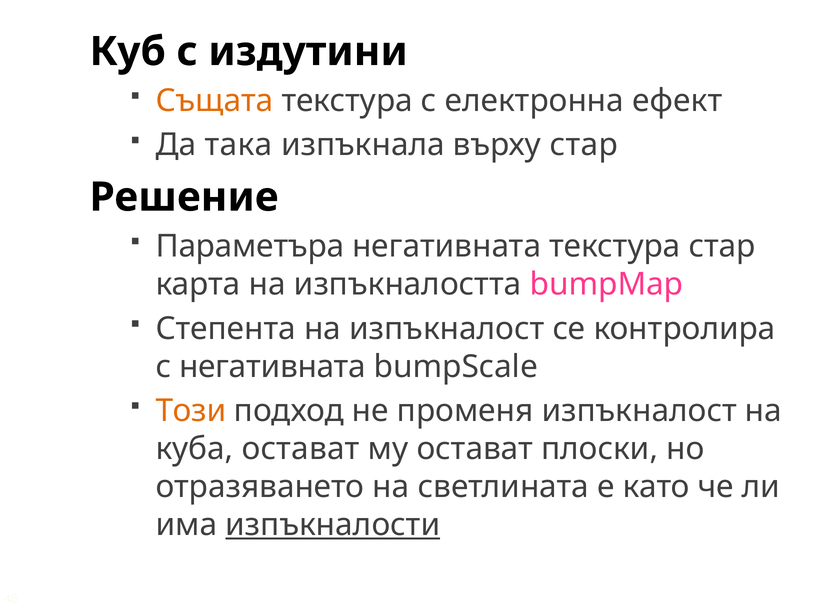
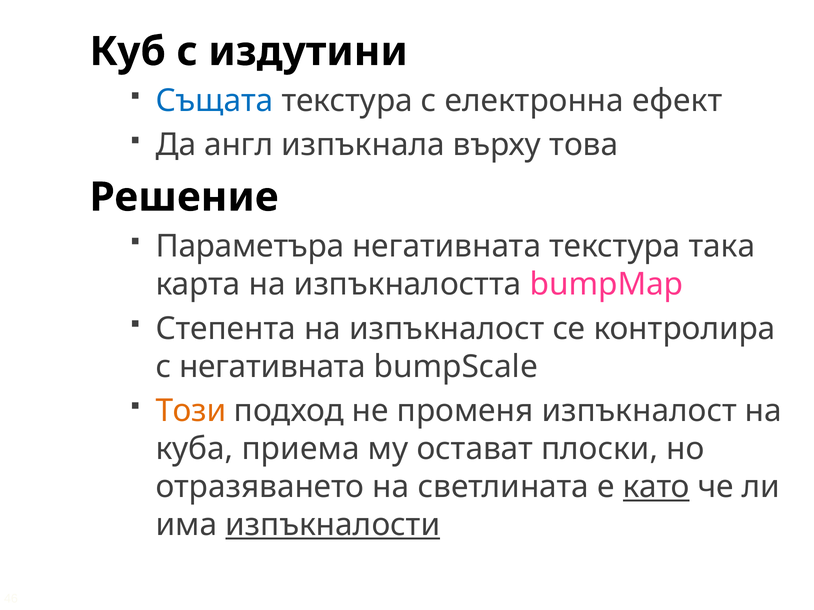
Същата colour: orange -> blue (215, 101)
така: така -> англ (239, 145)
върху стар: стар -> това (584, 145)
текстура стар: стар -> така (722, 247)
куба остават: остават -> приема (301, 449)
като underline: none -> present (656, 487)
